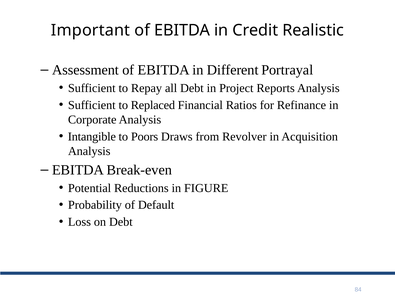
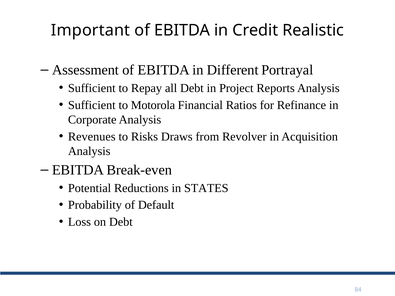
Replaced: Replaced -> Motorola (153, 105)
Intangible: Intangible -> Revenues (92, 137)
Poors: Poors -> Risks (145, 137)
FIGURE: FIGURE -> STATES (206, 188)
